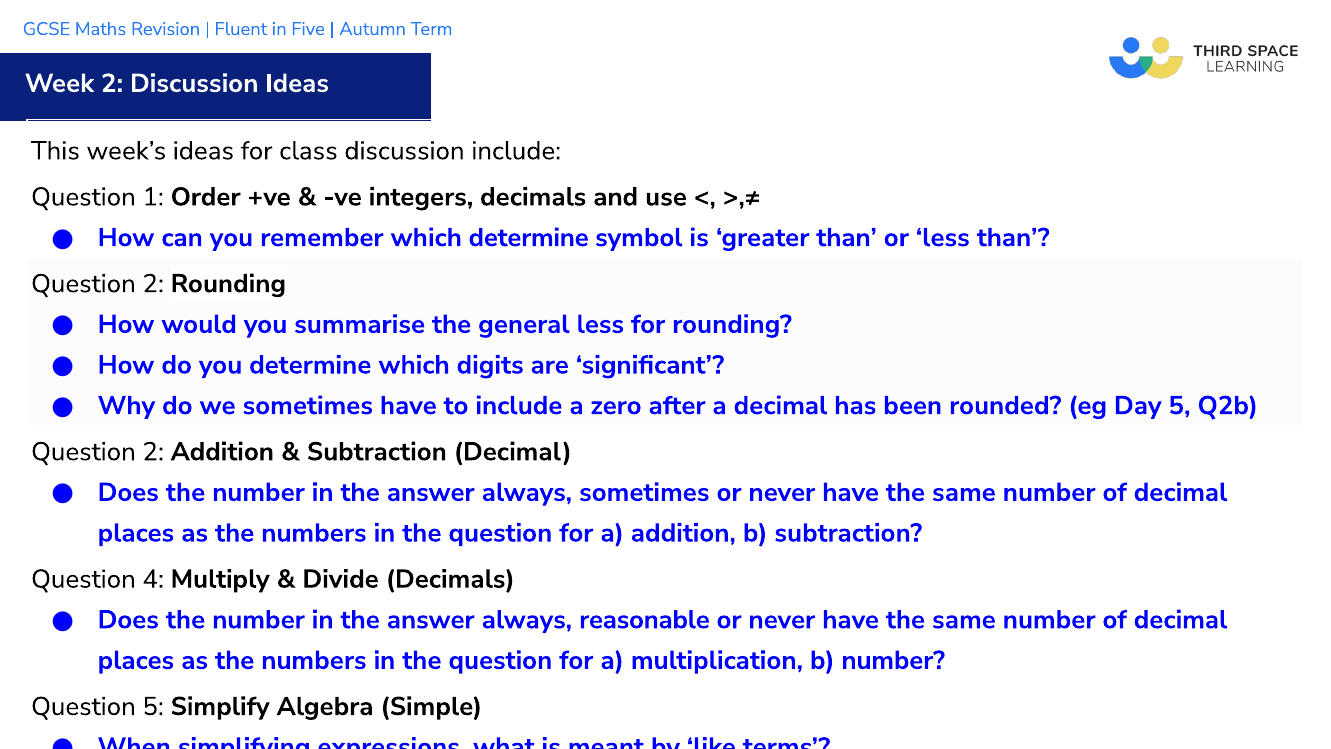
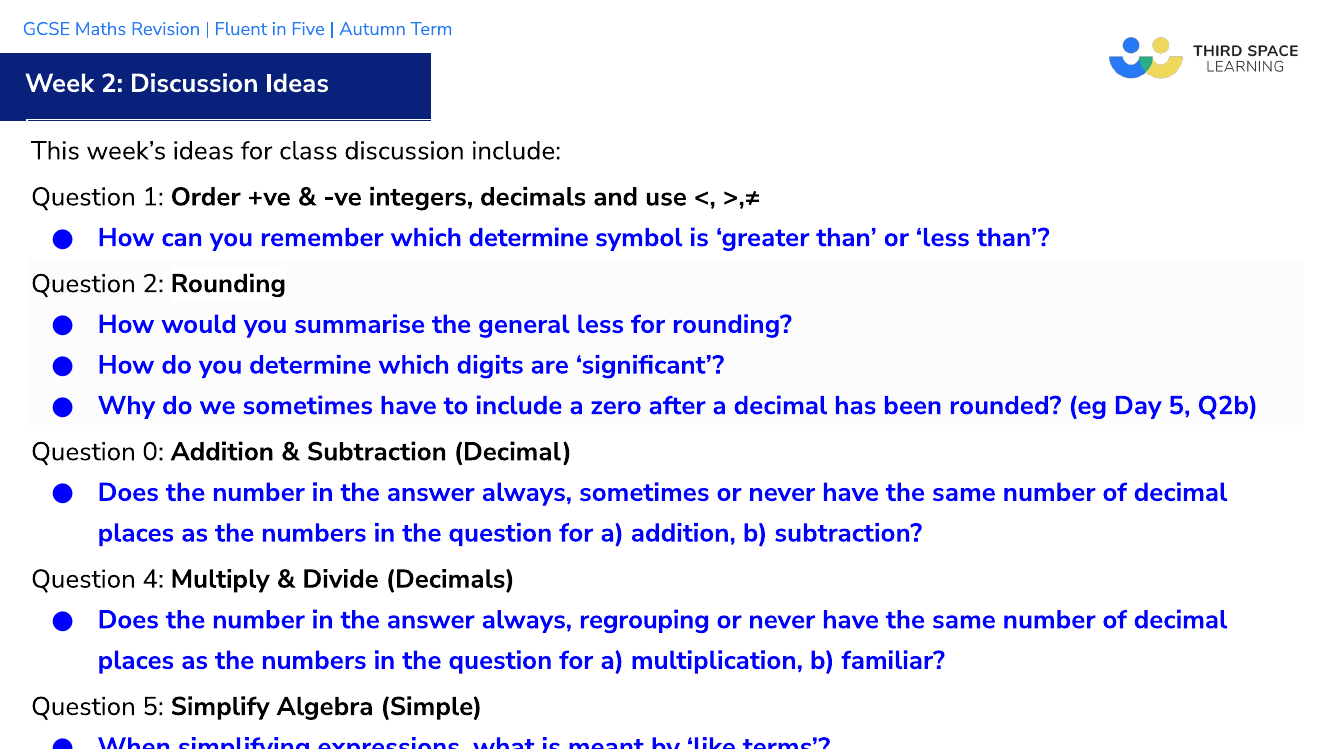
2: 2 -> 0 (153, 452)
reasonable: reasonable -> regrouping (644, 619)
b number: number -> familiar (893, 660)
